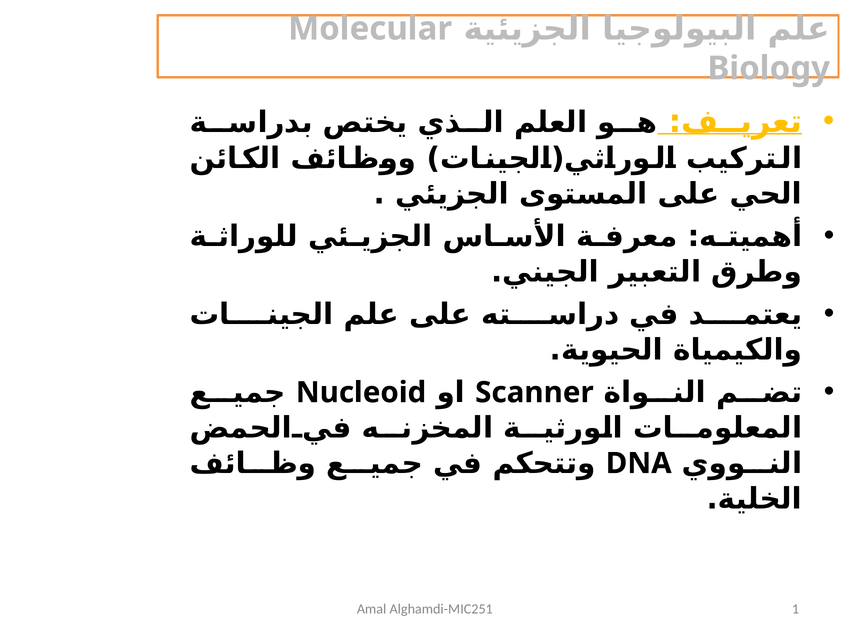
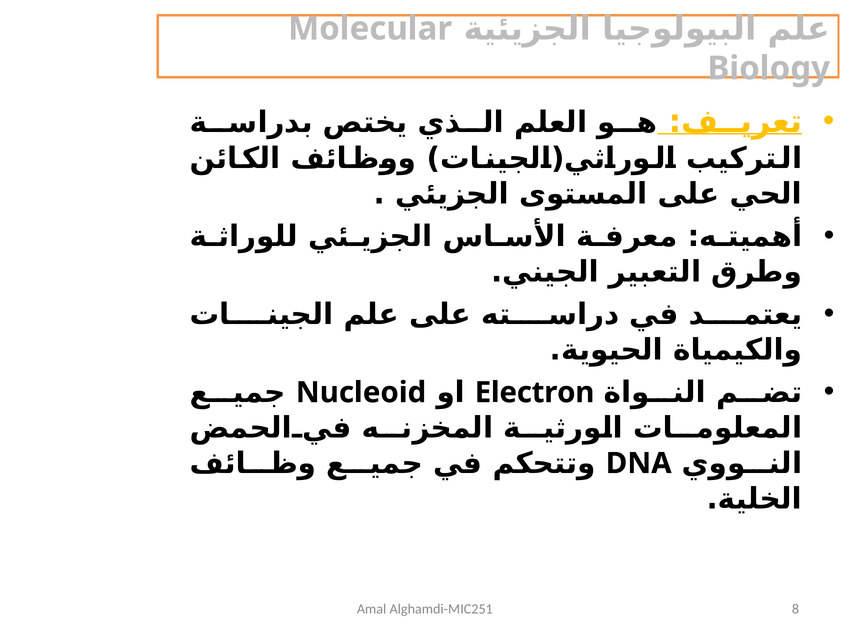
Scanner: Scanner -> Electron (535, 392)
1: 1 -> 8 (795, 609)
